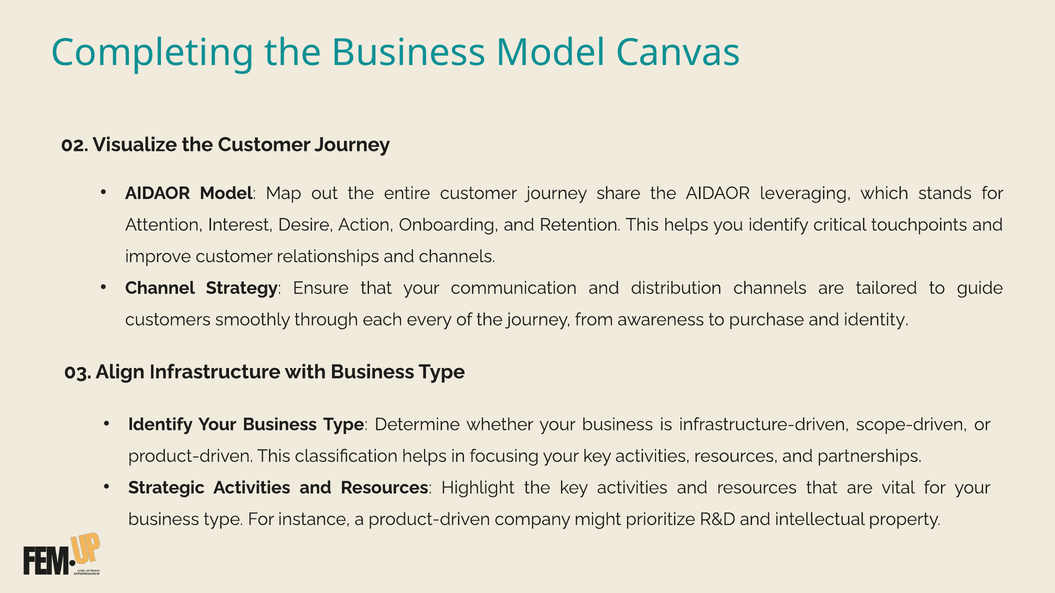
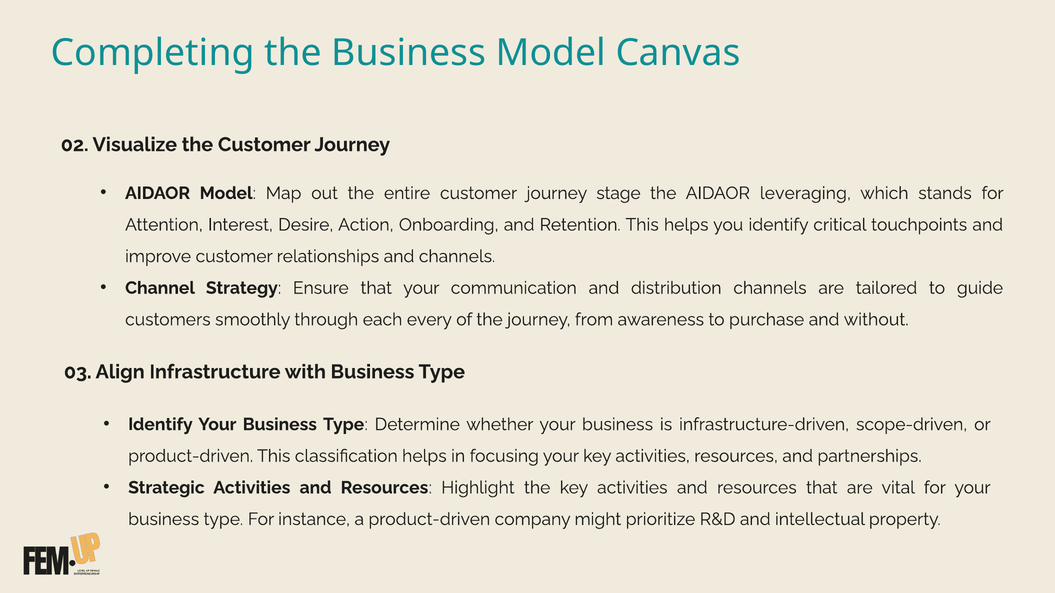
share: share -> stage (618, 193)
identity: identity -> without (876, 320)
